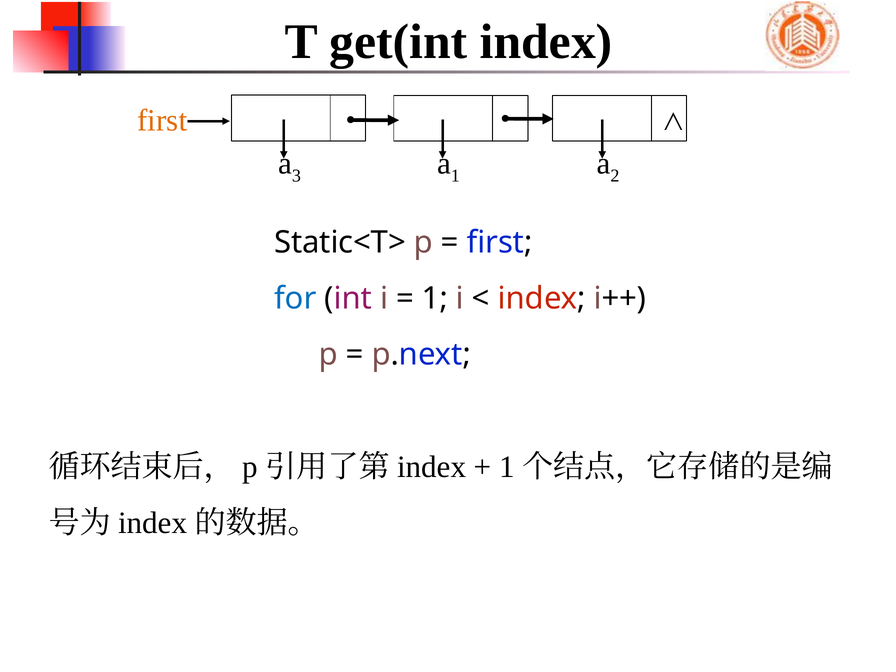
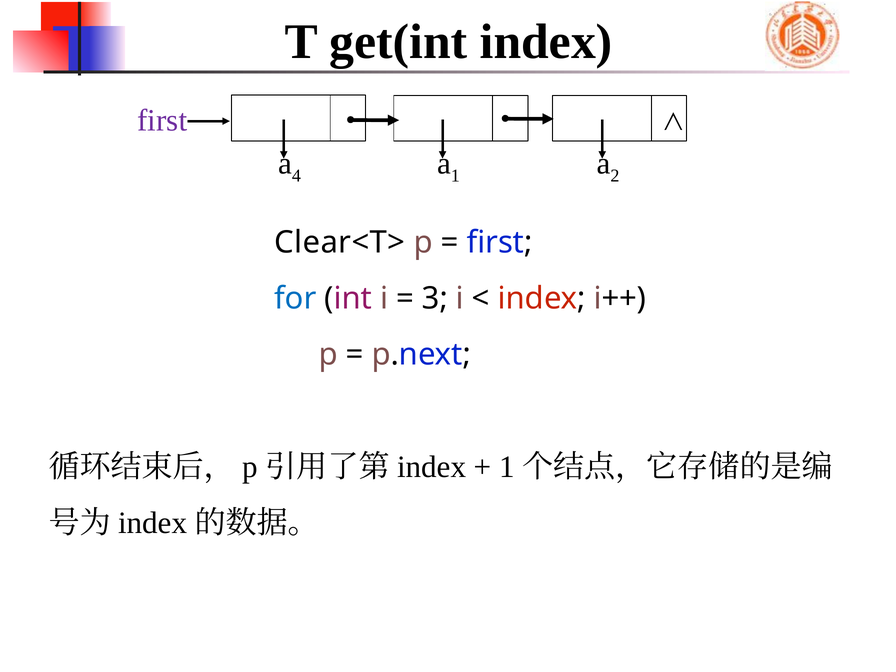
first colour: orange -> purple (162, 121)
3: 3 -> 4 (296, 176)
Static<T>: Static<T> -> Clear<T> (340, 242)
1: 1 -> 3 (435, 298)
